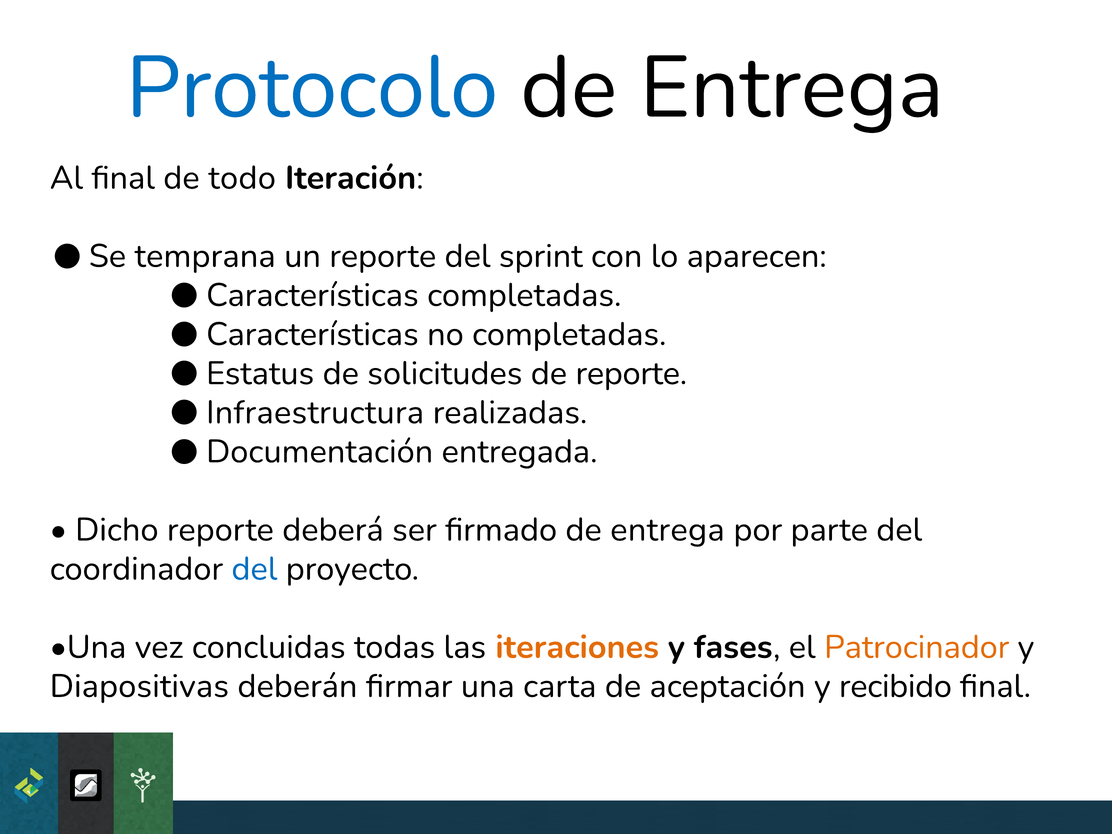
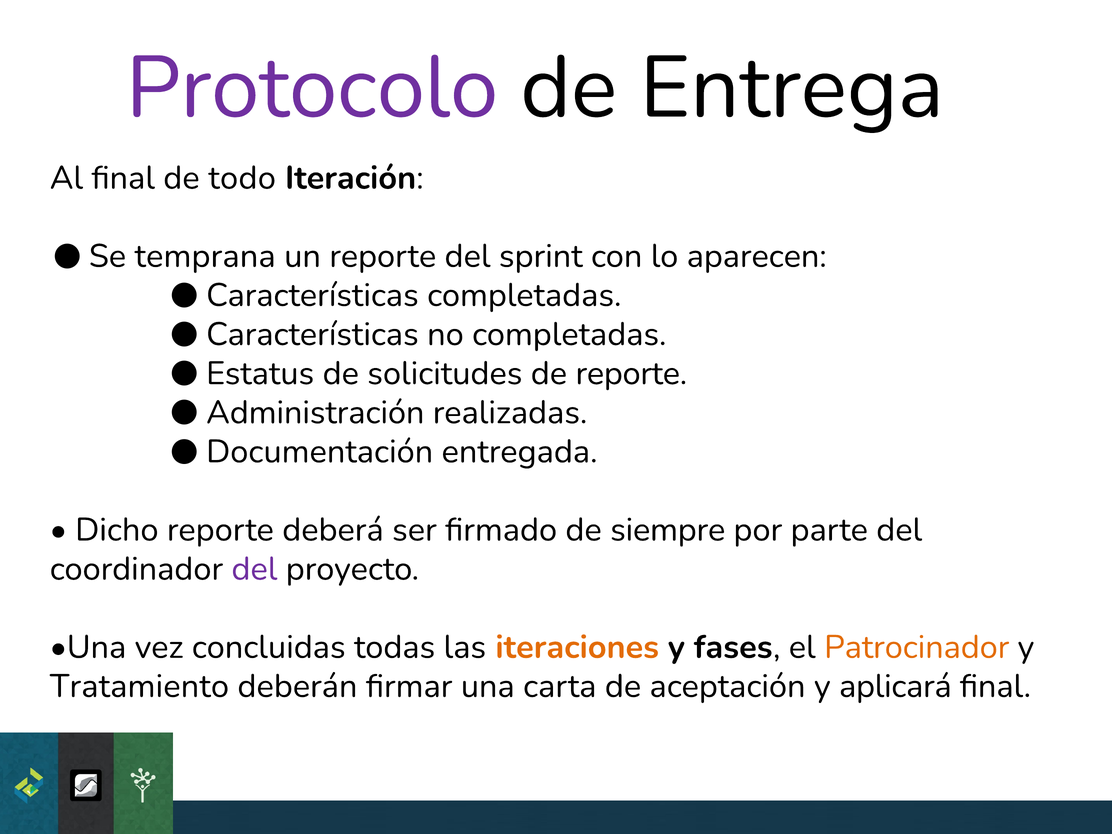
Protocolo colour: blue -> purple (312, 88)
Infraestructura: Infraestructura -> Administración (315, 412)
firmado de entrega: entrega -> siempre (668, 530)
del colour: blue -> purple (254, 569)
Diapositivas: Diapositivas -> Tratamiento (139, 686)
recibido: recibido -> aplicará (895, 686)
